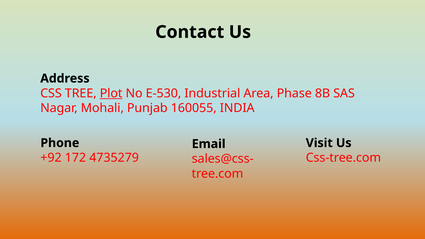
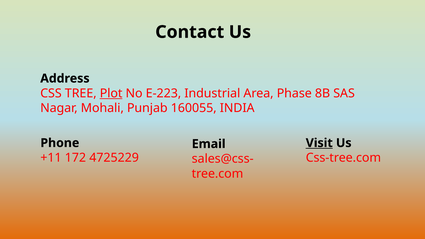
E-530: E-530 -> E-223 (163, 93)
Visit underline: none -> present (319, 143)
+92: +92 -> +11 (51, 158)
4735279: 4735279 -> 4725229 (114, 158)
